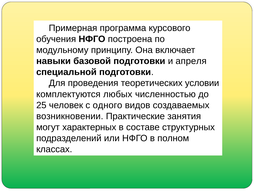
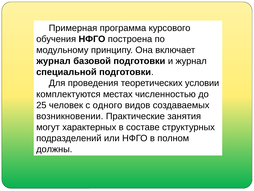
навыки: навыки -> журнал (53, 61)
и апреля: апреля -> журнал (191, 61)
любых: любых -> местах (118, 94)
классах: классах -> должны (54, 149)
